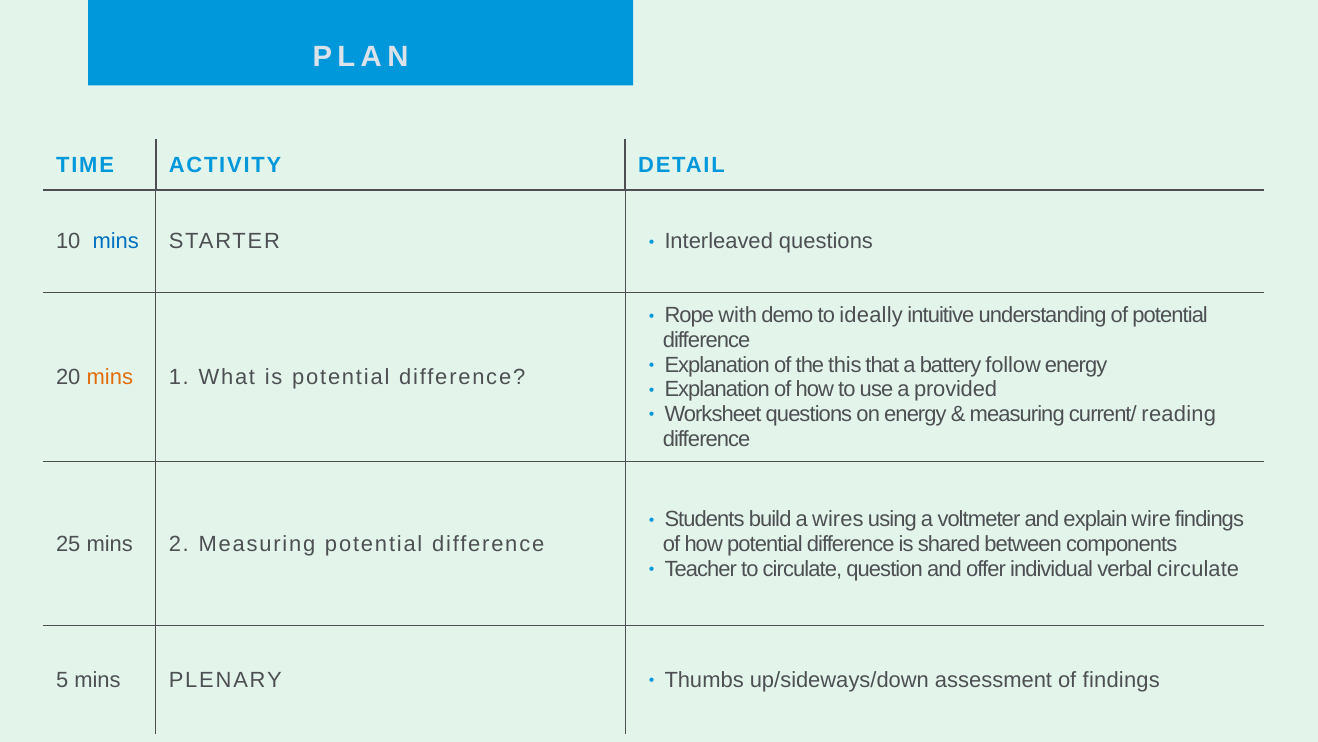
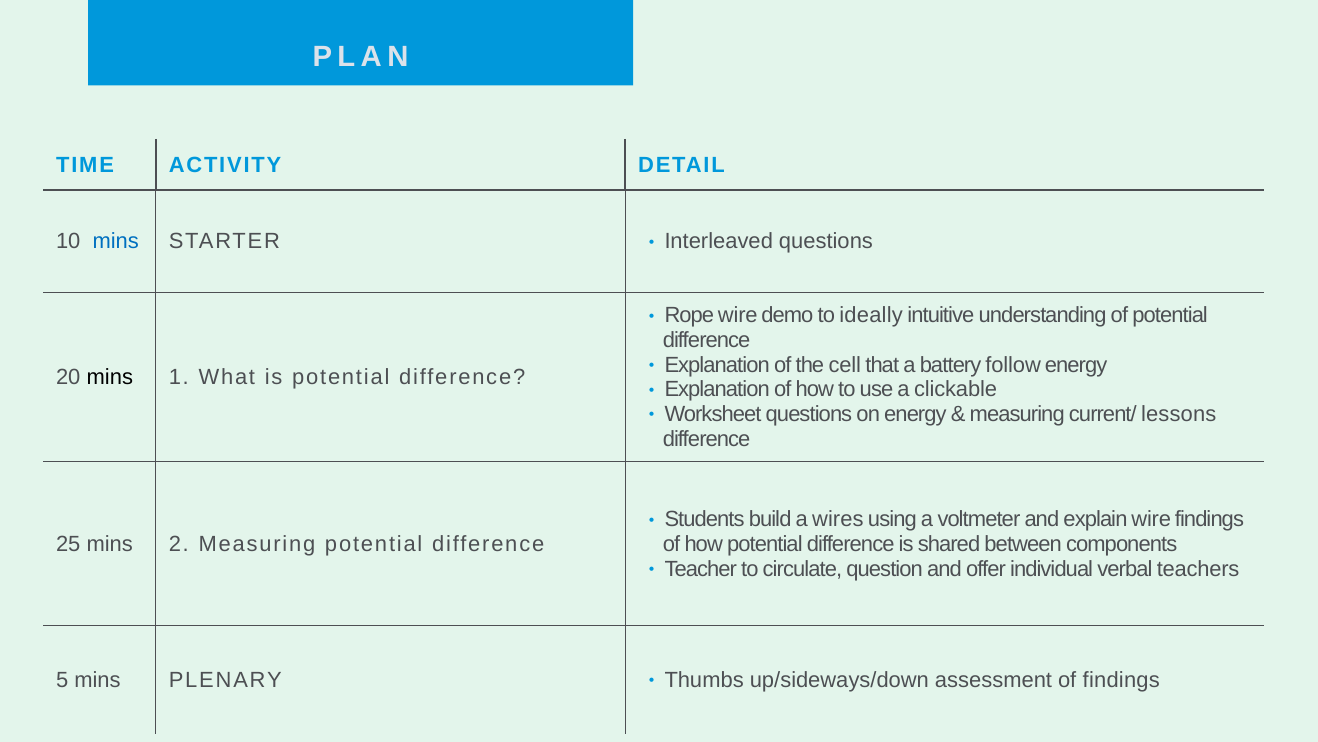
with: with -> wire (738, 315)
this: this -> cell (845, 365)
mins colour: orange -> black (110, 377)
provided: provided -> clickable (956, 389)
reading: reading -> lessons (1179, 414)
verbal circulate: circulate -> teachers (1198, 568)
